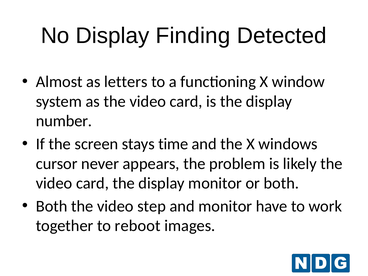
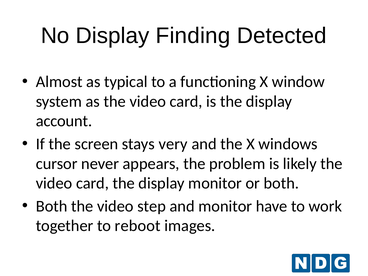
letters: letters -> typical (126, 82)
number: number -> account (64, 121)
time: time -> very (173, 144)
